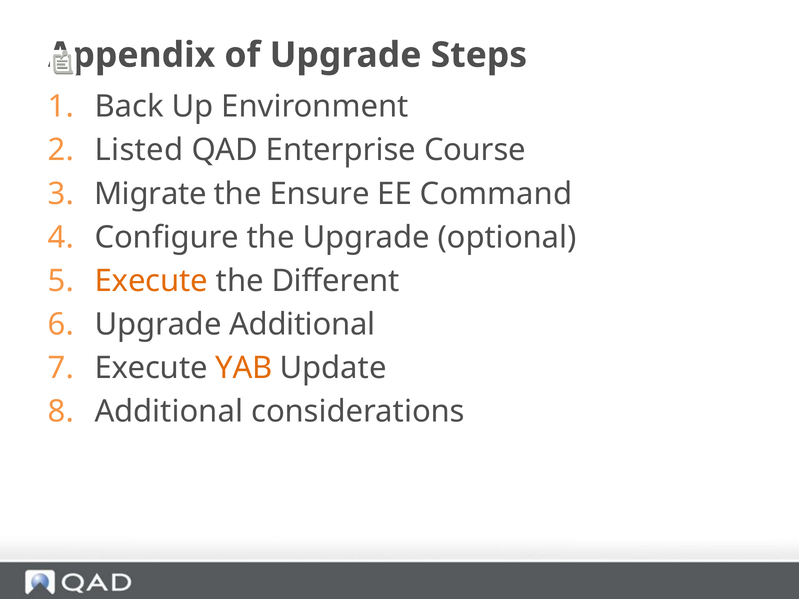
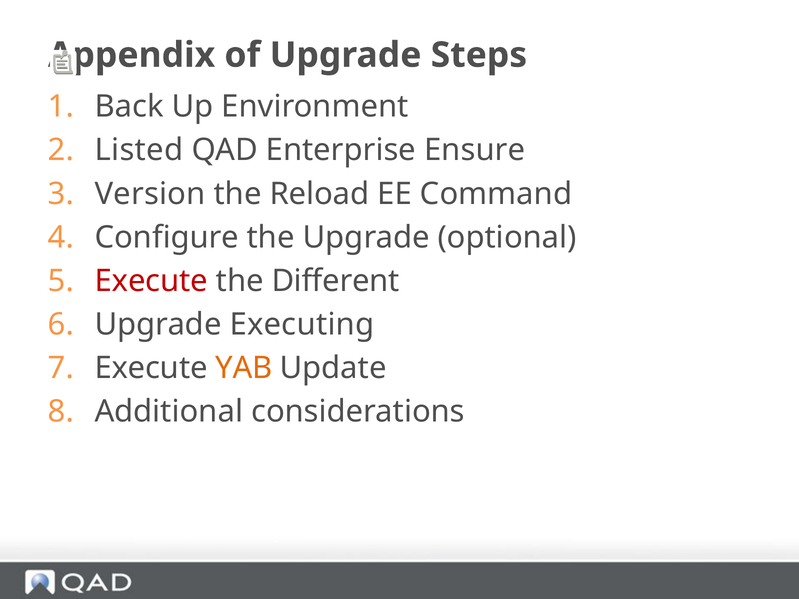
Course: Course -> Ensure (475, 150)
Migrate: Migrate -> Version (150, 194)
Ensure: Ensure -> Reload (320, 194)
Execute colour: orange -> red (151, 281)
Upgrade Additional: Additional -> Executing (302, 324)
